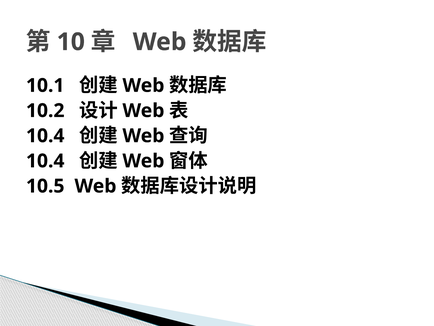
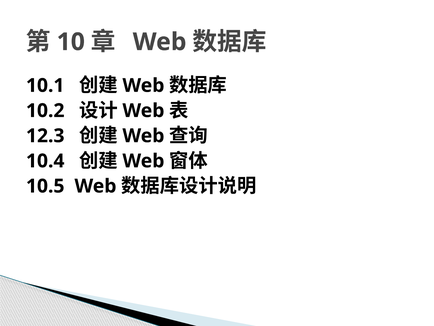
10.4: 10.4 -> 12.3 (45, 136)
